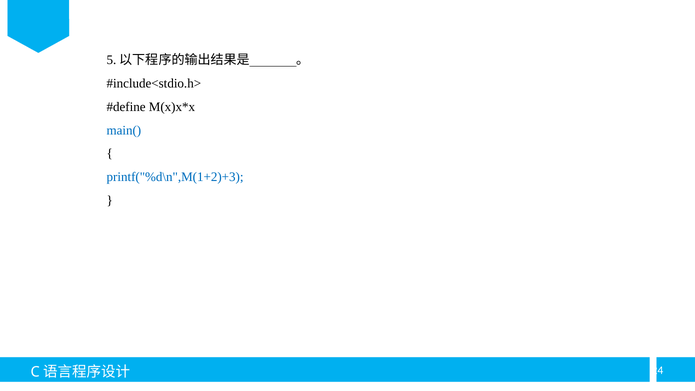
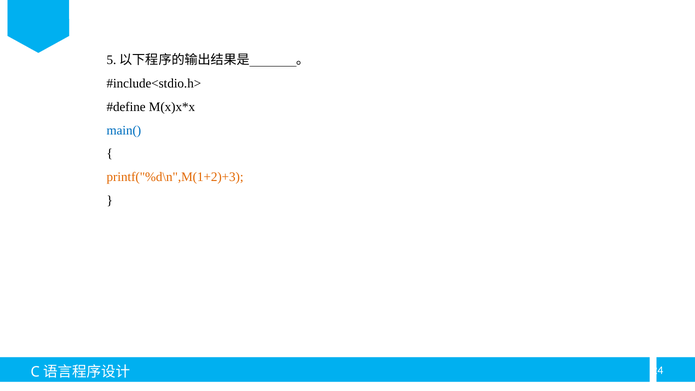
printf("%d\n",M(1+2)+3 colour: blue -> orange (175, 177)
